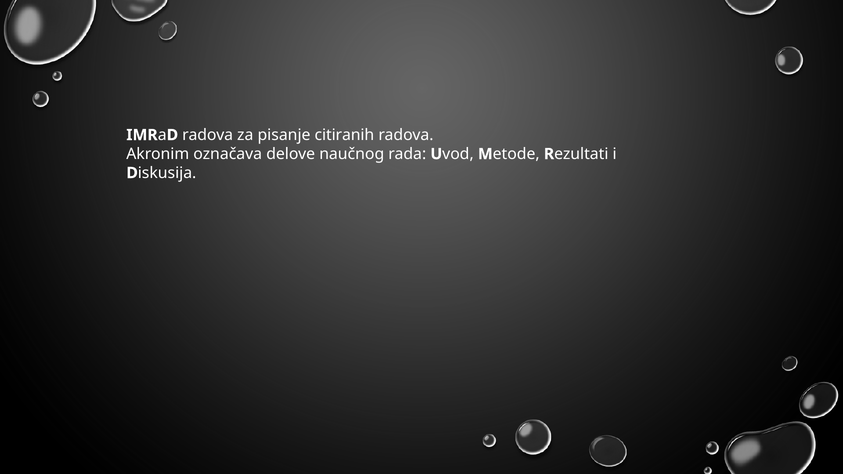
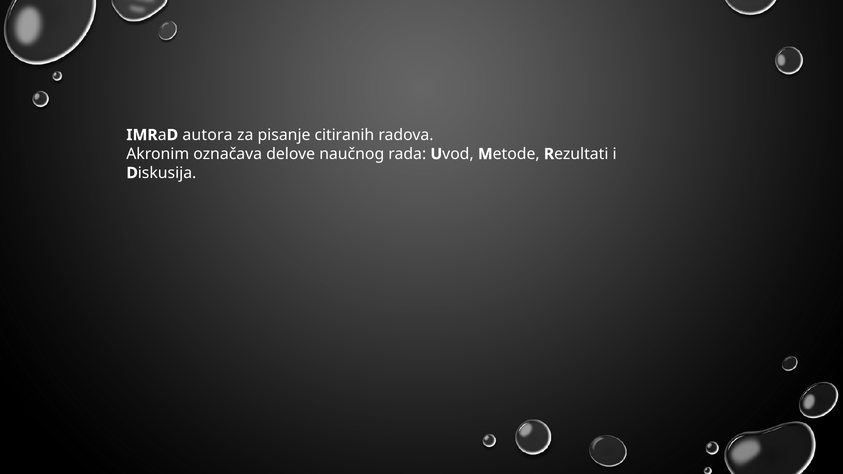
radova: radova -> autora (208, 135)
